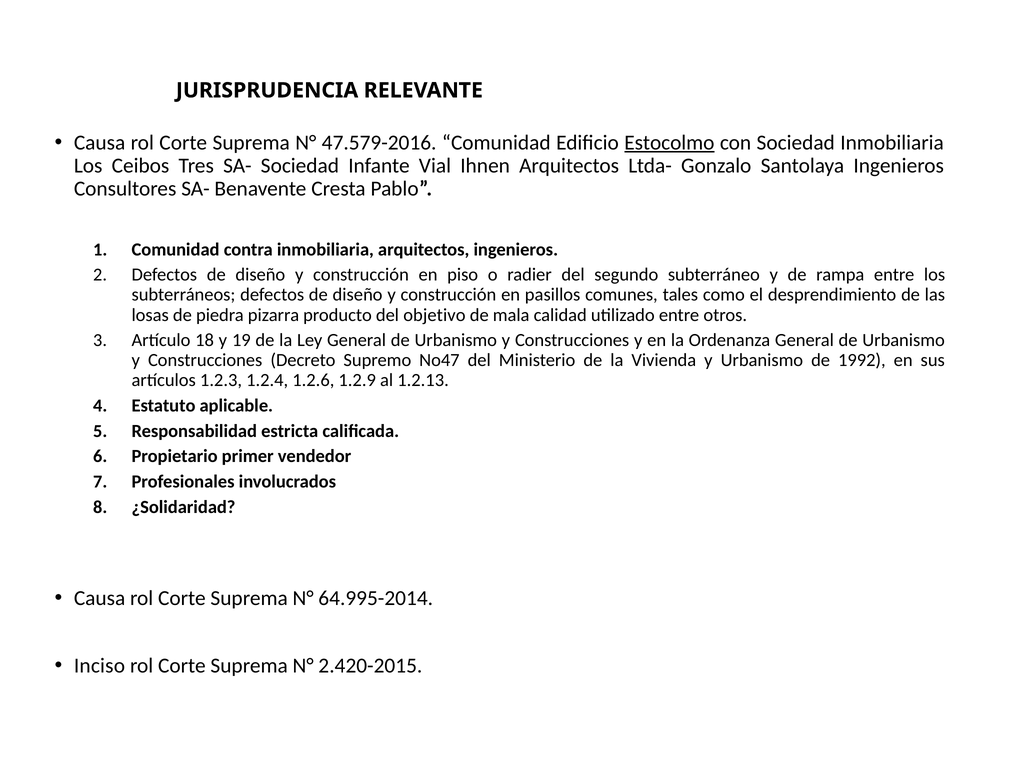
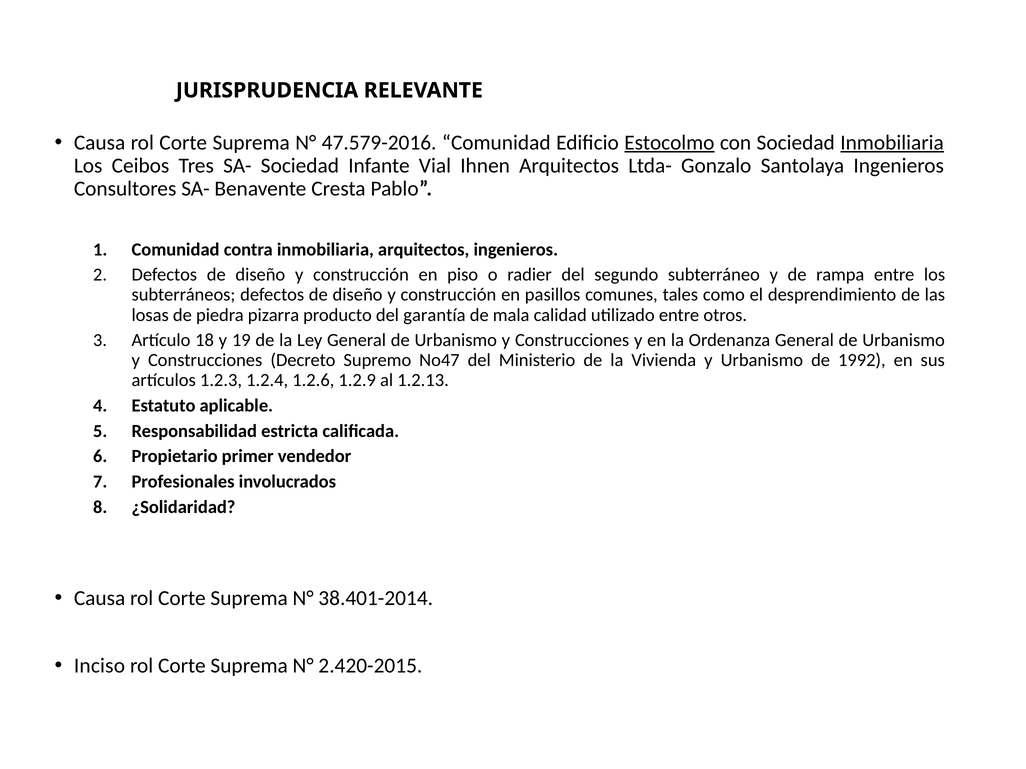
Inmobiliaria underline: none -> present (892, 143)
objetivo: objetivo -> garantía (434, 315)
64.995-2014: 64.995-2014 -> 38.401-2014 (376, 599)
